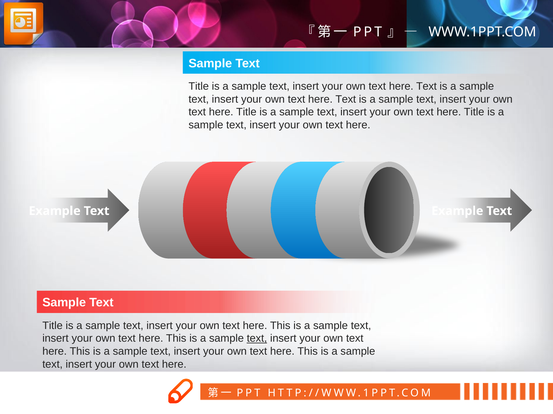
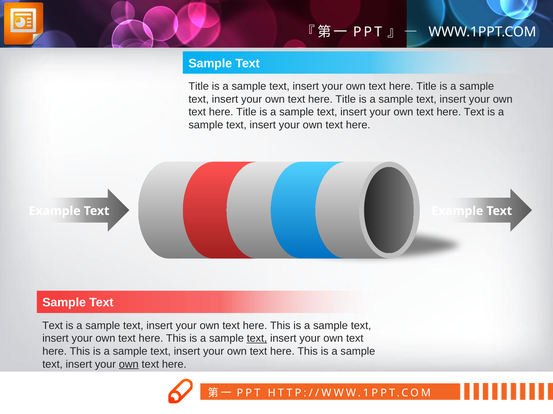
Text: Text -> Title (426, 86)
Text: Text -> Title (346, 99)
Title: Title -> Text (474, 112)
Title: Title -> Text (53, 326)
own underline: none -> present (129, 365)
